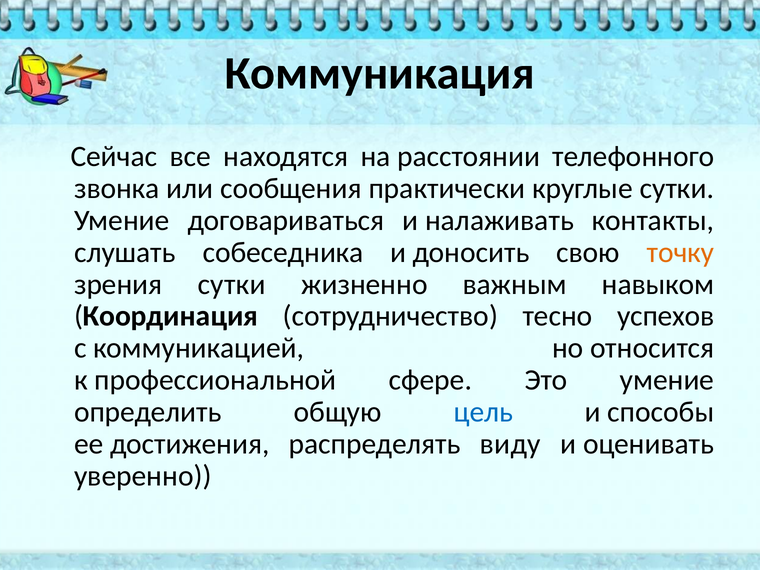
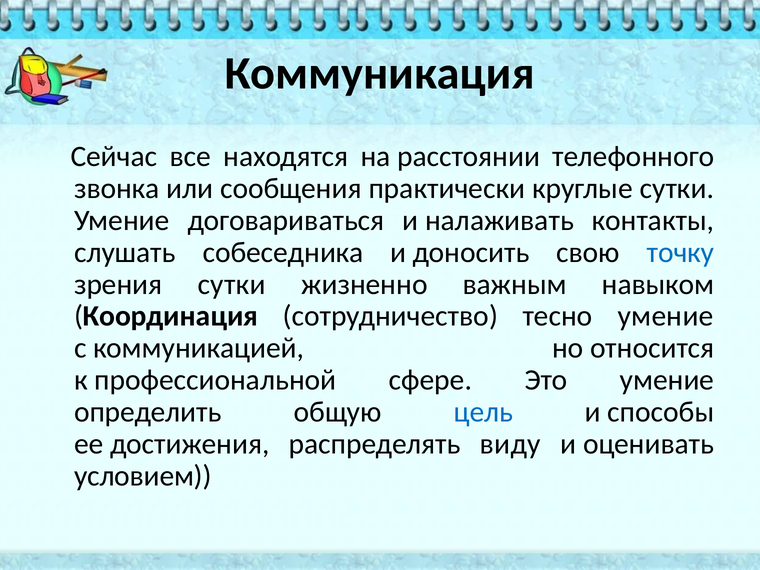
точку colour: orange -> blue (680, 252)
тесно успехов: успехов -> умение (666, 316)
уверенно: уверенно -> условием (143, 476)
